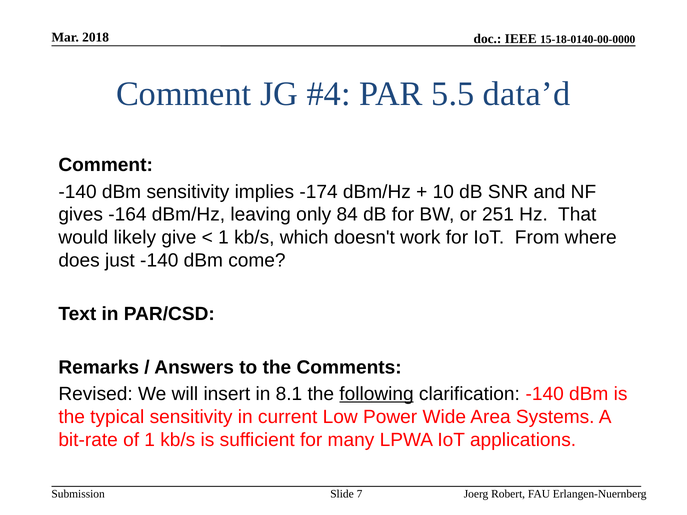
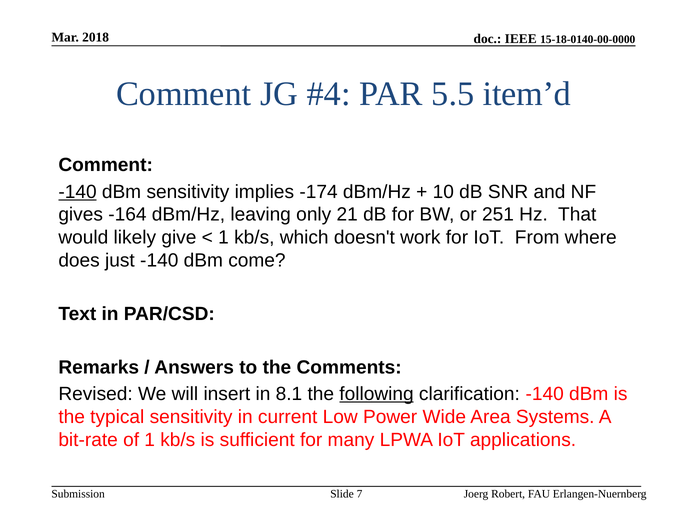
data’d: data’d -> item’d (527, 94)
-140 underline: none -> present (78, 192)
84: 84 -> 21 (347, 215)
